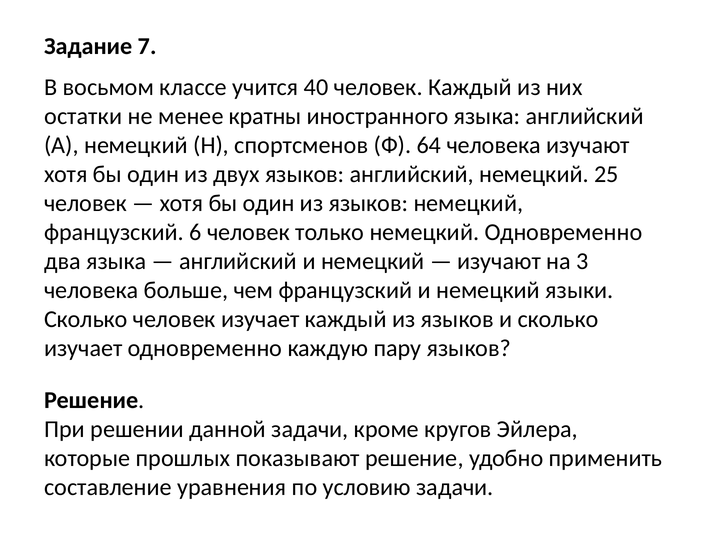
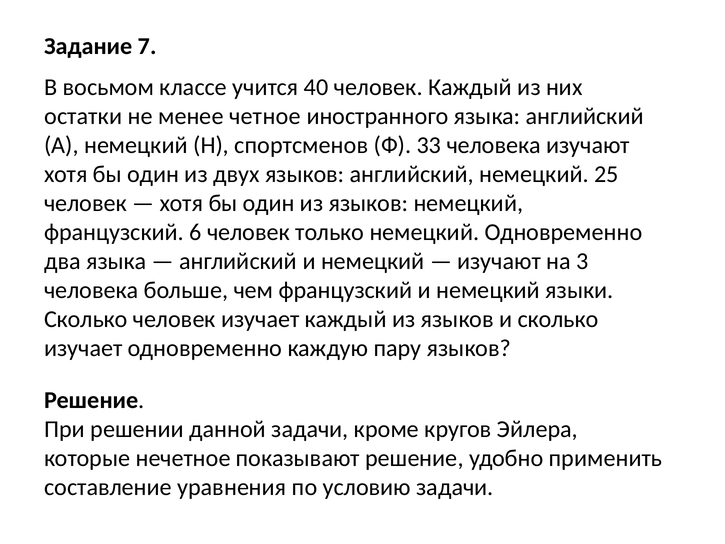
кратны: кратны -> четное (265, 116)
64: 64 -> 33 (429, 145)
прошлых: прошлых -> нечетное (183, 458)
